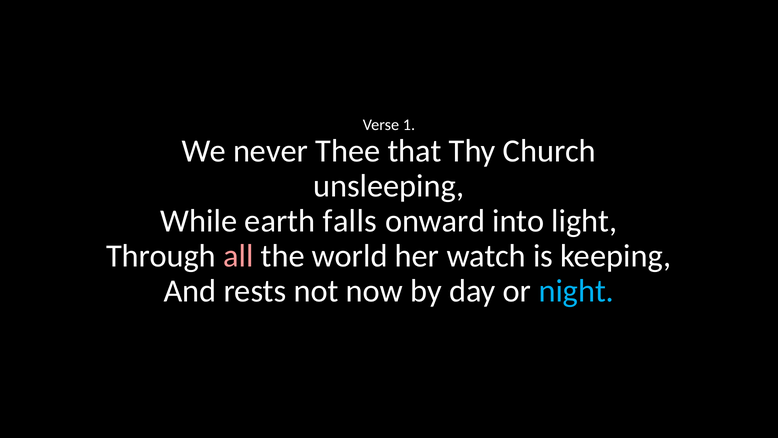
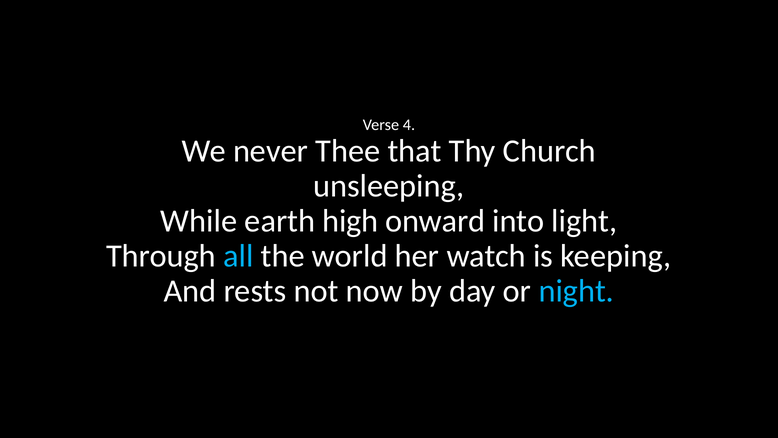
1: 1 -> 4 (409, 125)
falls: falls -> high (350, 221)
all colour: pink -> light blue (238, 256)
